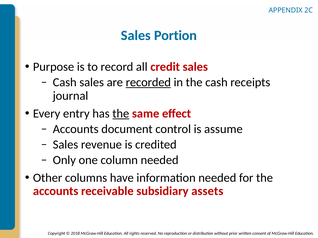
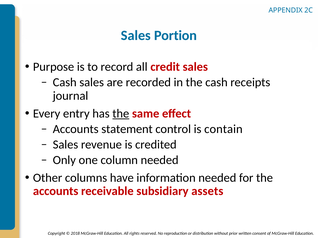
recorded underline: present -> none (148, 83)
document: document -> statement (127, 129)
assume: assume -> contain (223, 129)
